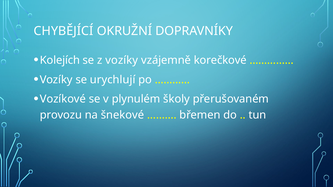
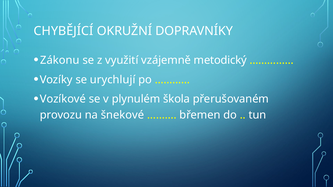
Kolejích: Kolejích -> Zákonu (60, 60)
z vozíky: vozíky -> využití (122, 60)
korečkové: korečkové -> metodický (220, 60)
školy: školy -> škola (177, 99)
